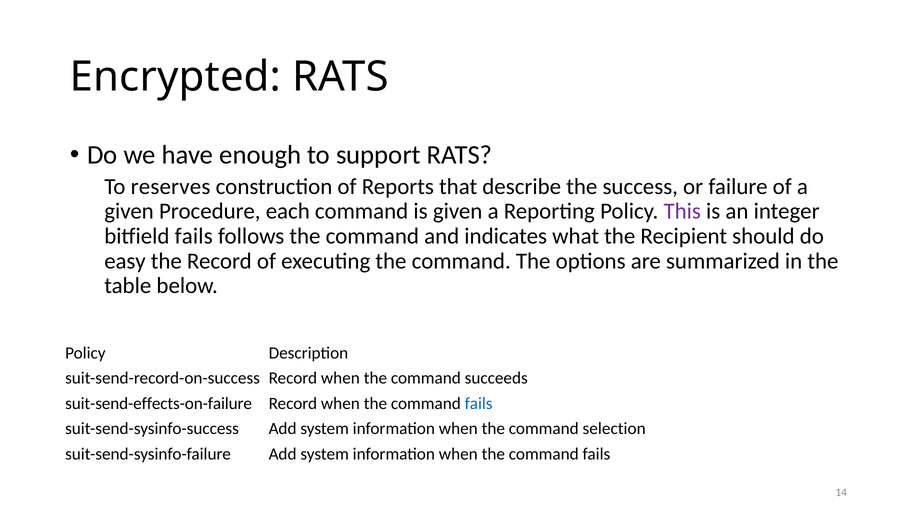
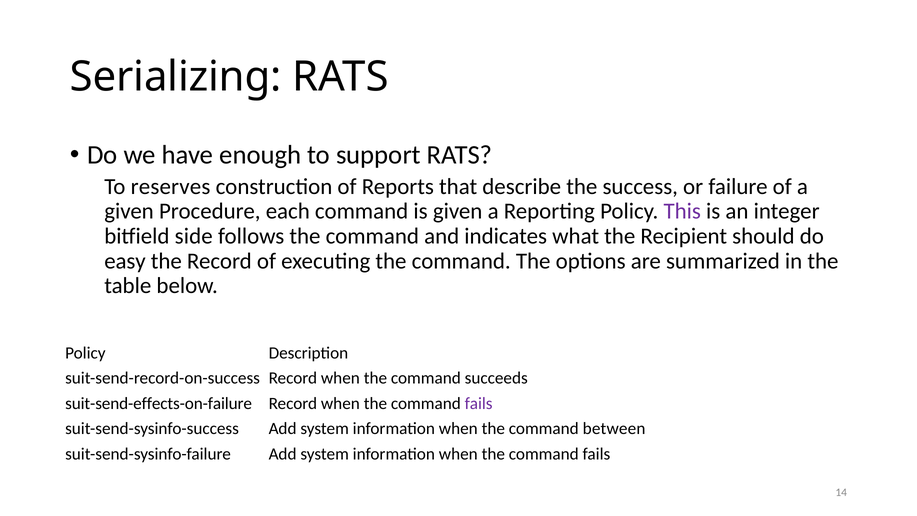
Encrypted: Encrypted -> Serializing (176, 77)
bitfield fails: fails -> side (194, 236)
fails colour: blue -> purple (479, 403)
selection: selection -> between (614, 429)
